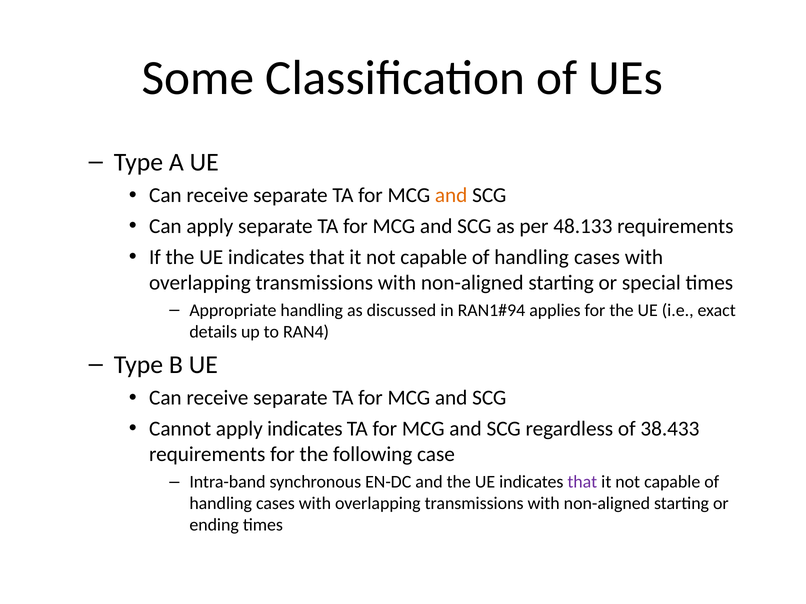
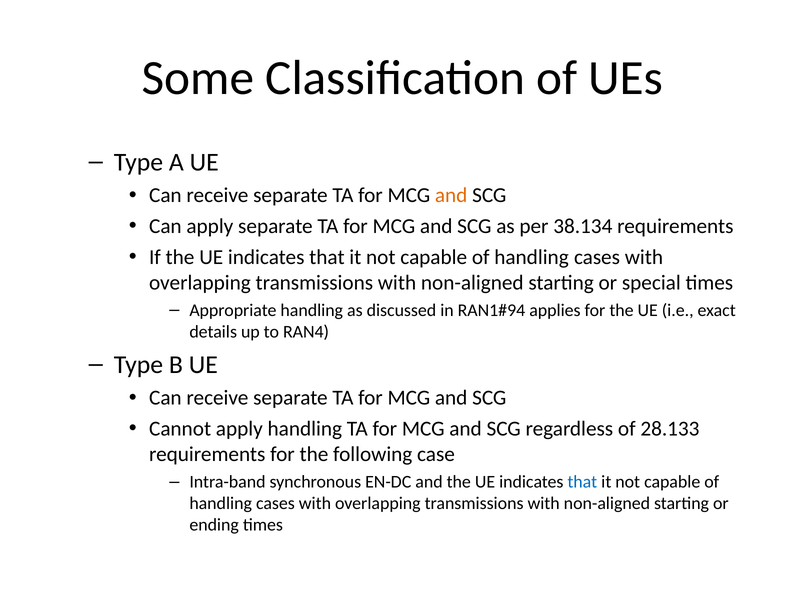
48.133: 48.133 -> 38.134 (583, 226)
apply indicates: indicates -> handling (305, 429)
38.433: 38.433 -> 28.133 (670, 429)
that colour: purple -> blue (582, 482)
